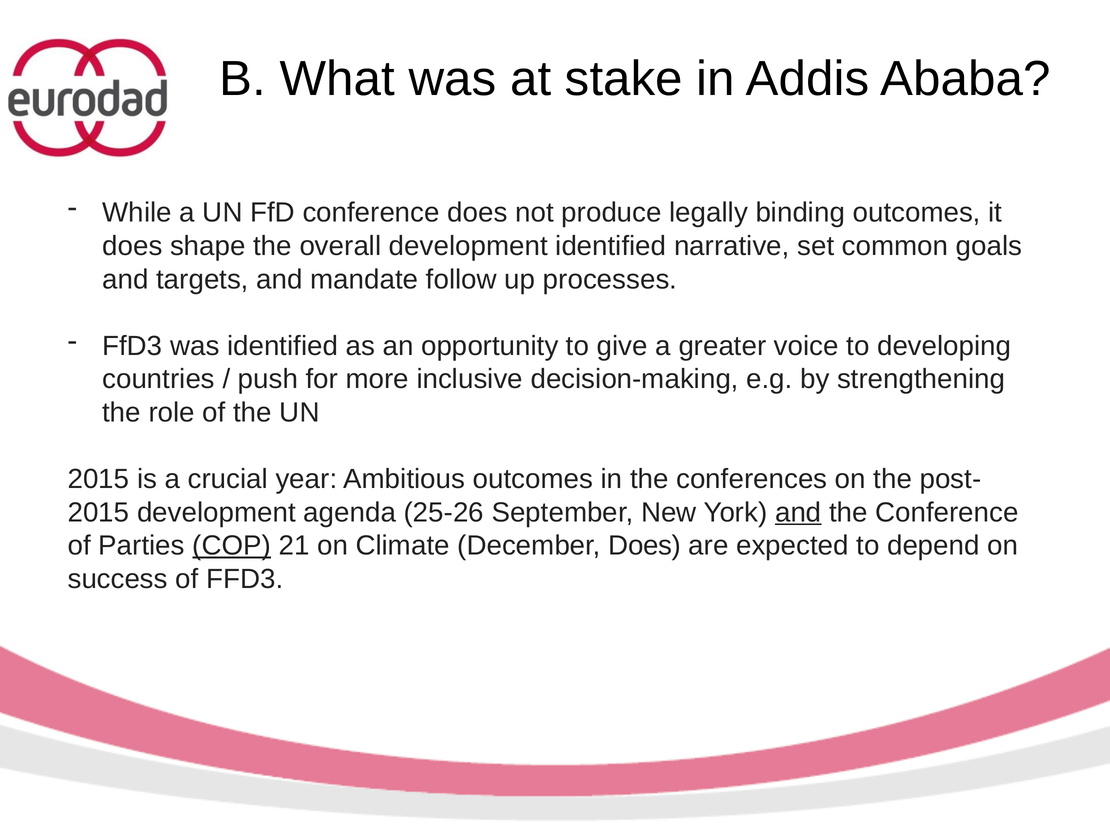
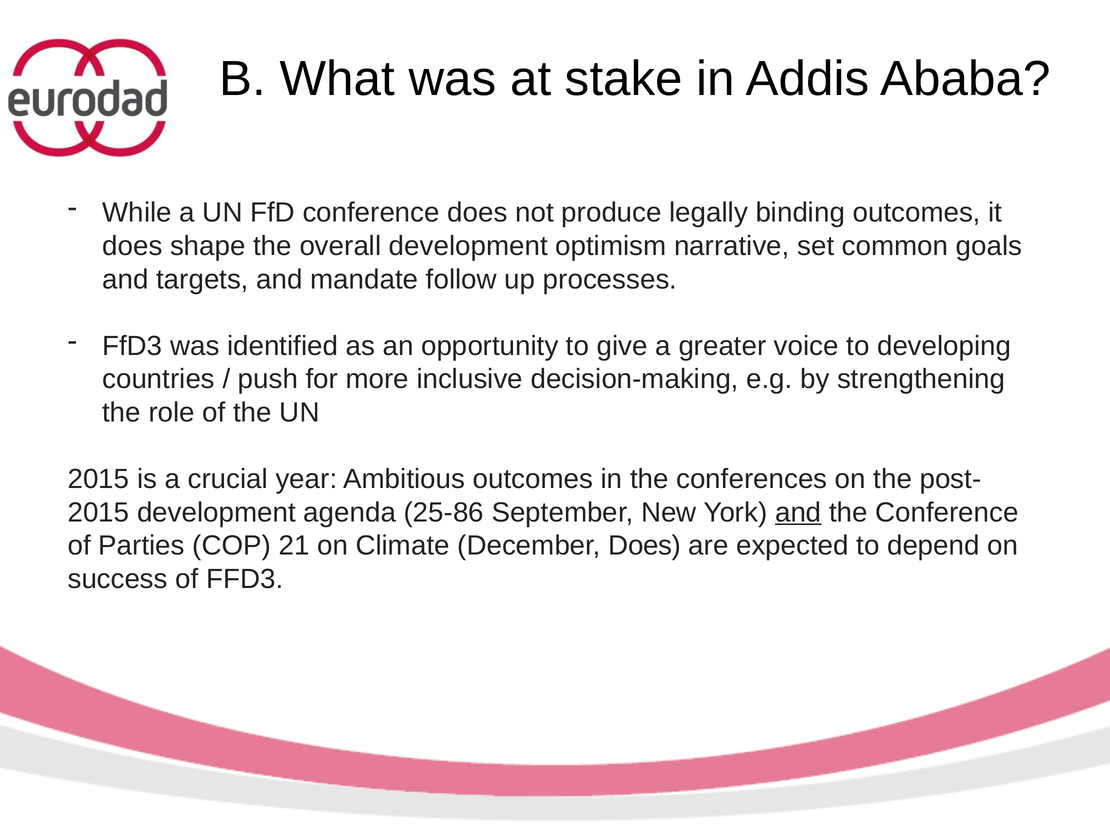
development identified: identified -> optimism (611, 246)
25-26: 25-26 -> 25-86 (444, 513)
COP underline: present -> none (232, 546)
